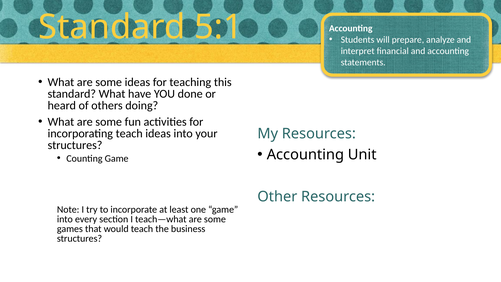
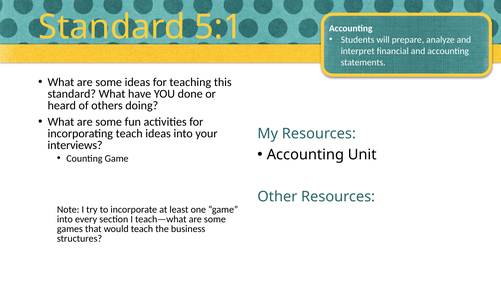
structures: structures -> interviews (75, 145)
